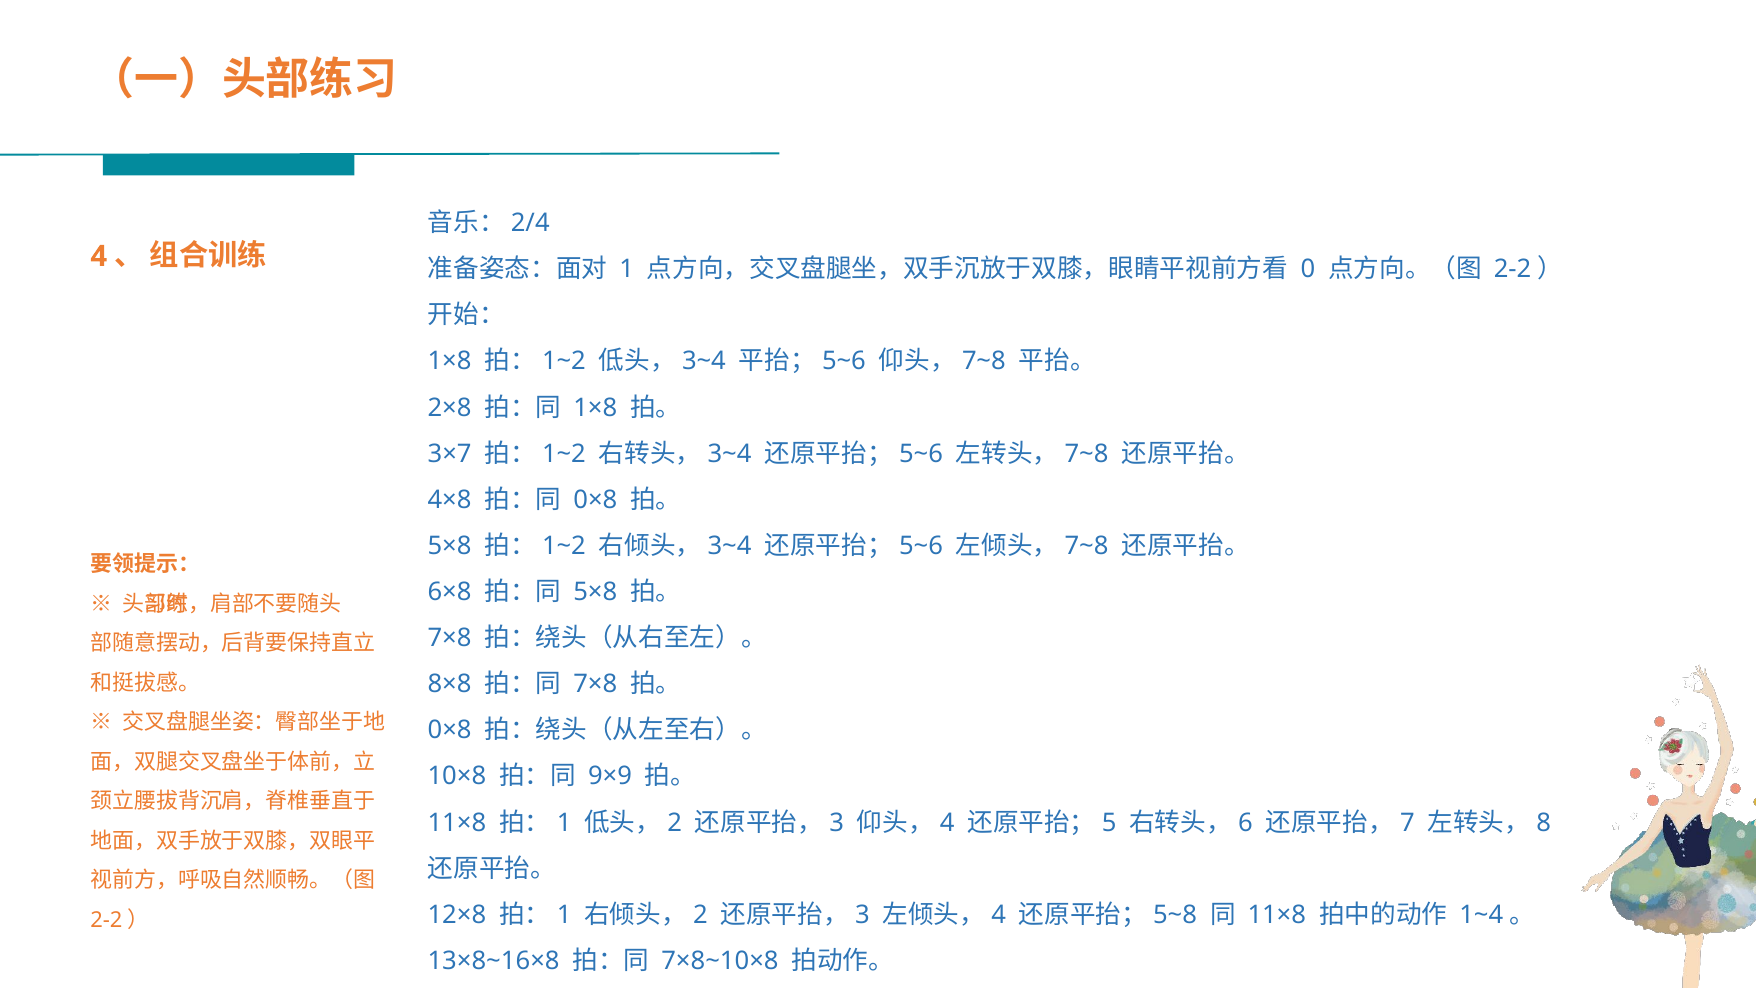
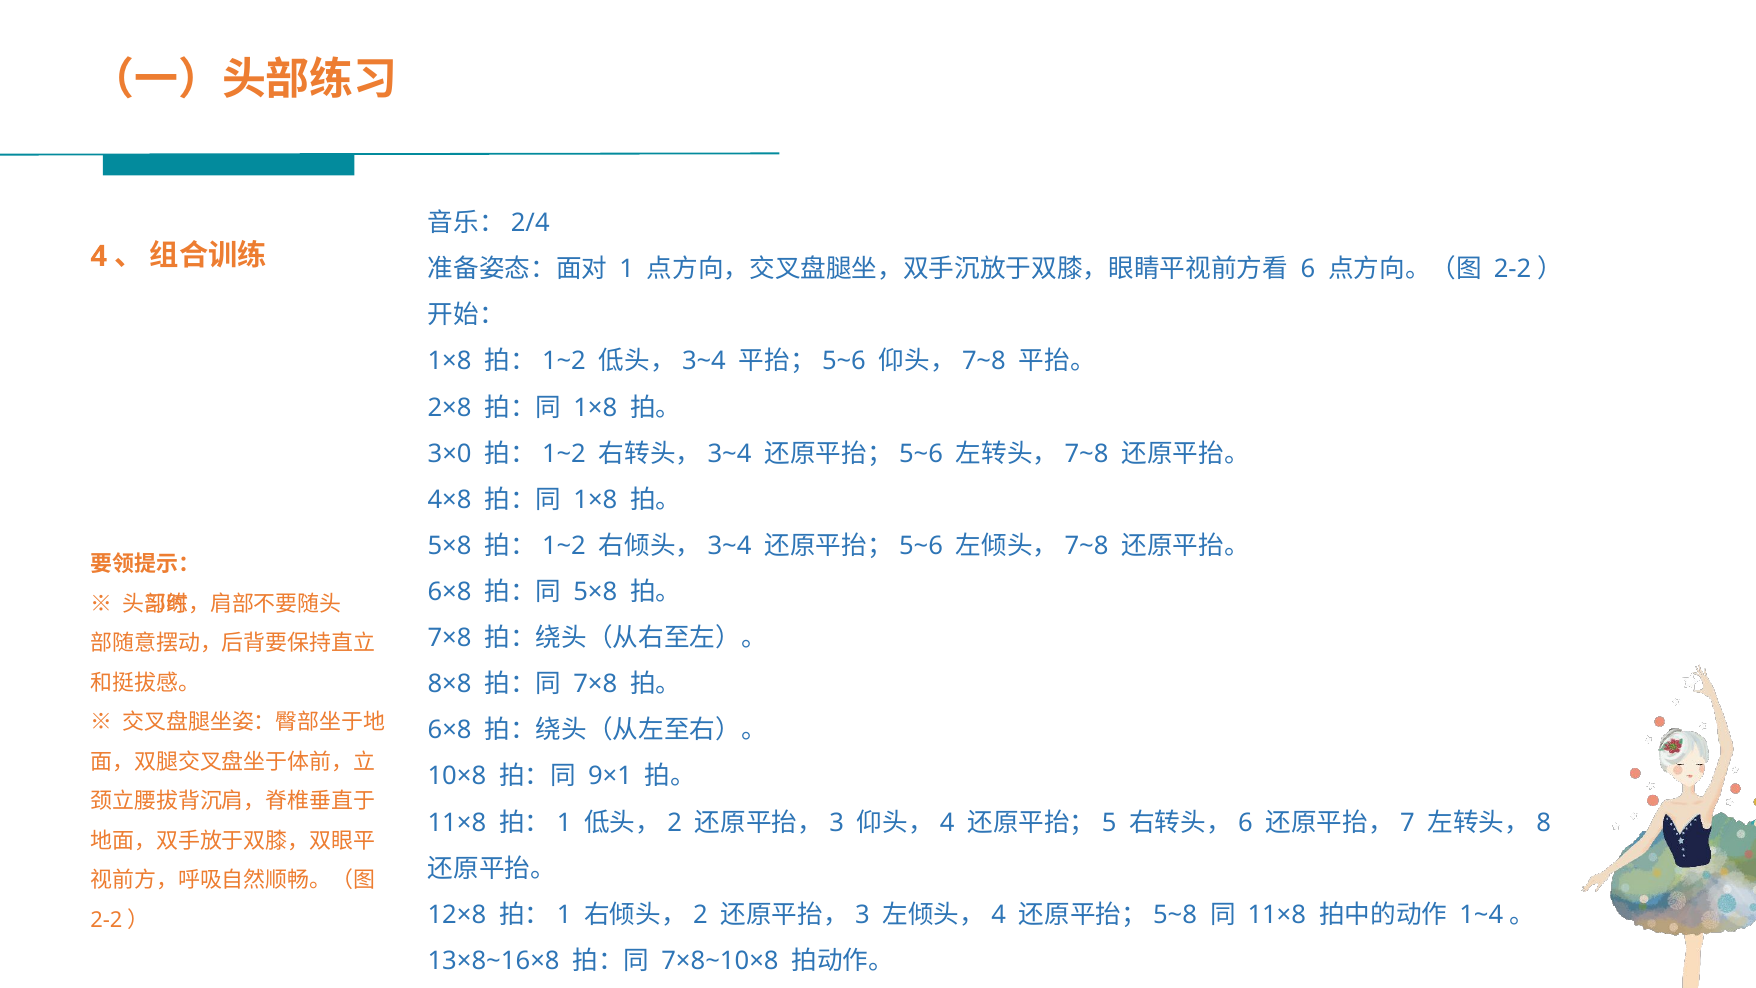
0: 0 -> 6 (1308, 269)
3×7: 3×7 -> 3×0 (450, 454)
0×8: 0×8 -> 1×8 (595, 500)
0×8: 0×8 -> 6×8 (450, 730)
9×9: 9×9 -> 9×1 (610, 776)
